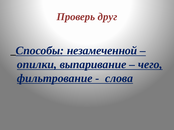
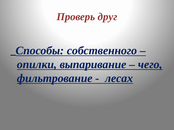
незамеченной: незамеченной -> собственного (102, 51)
слова: слова -> лесах (119, 79)
